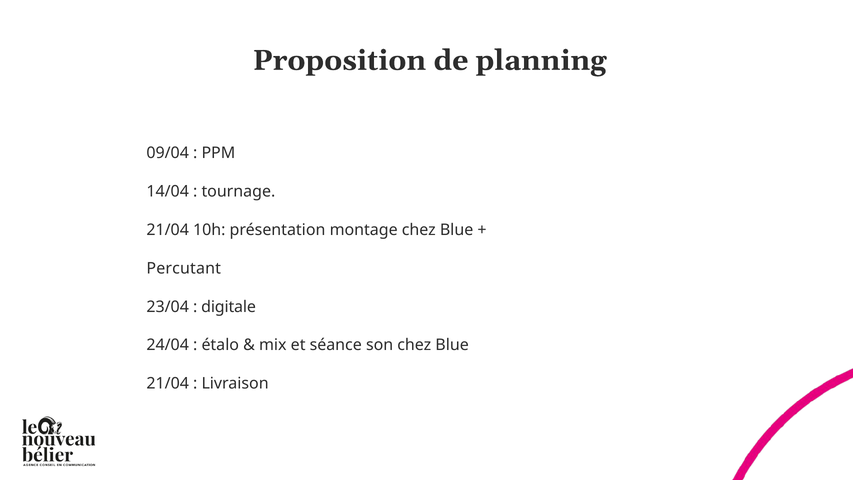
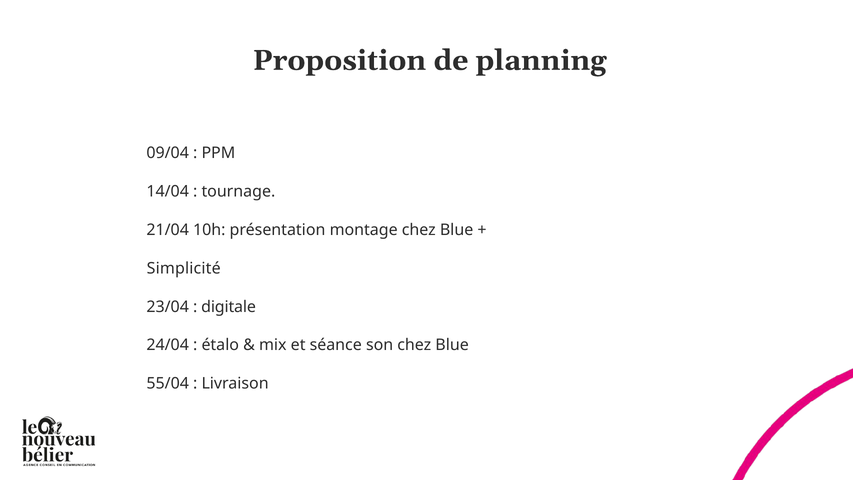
Percutant: Percutant -> Simplicité (184, 268)
21/04: 21/04 -> 55/04 (168, 383)
